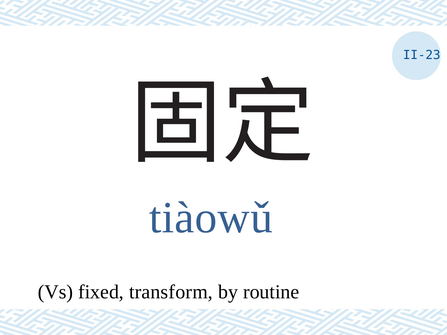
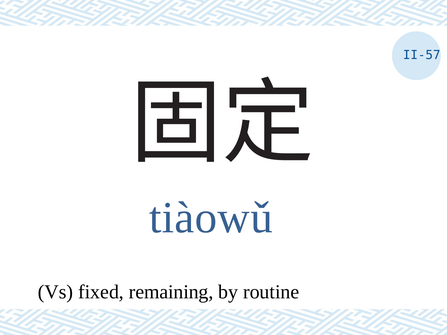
II-23: II-23 -> II-57 (422, 55)
transform: transform -> remaining (171, 292)
